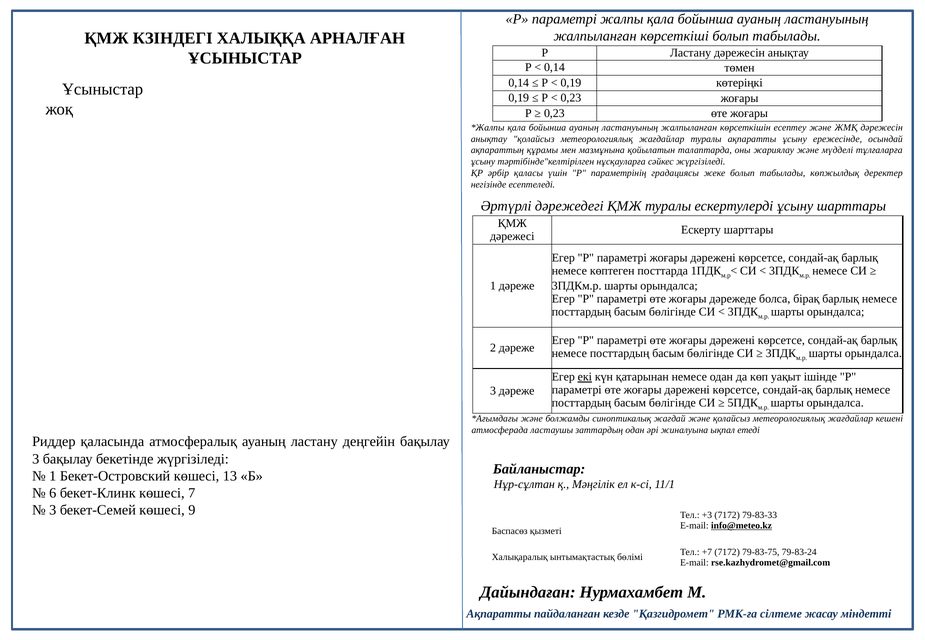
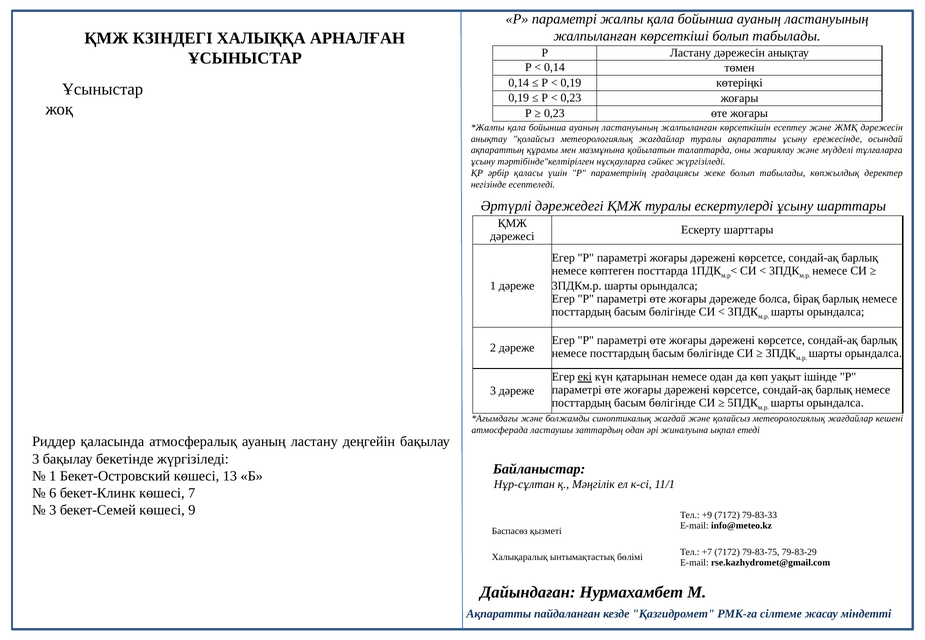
+3: +3 -> +9 (707, 515)
info@meteo.kz underline: present -> none (741, 526)
79-83-24: 79-83-24 -> 79-83-29 (799, 552)
